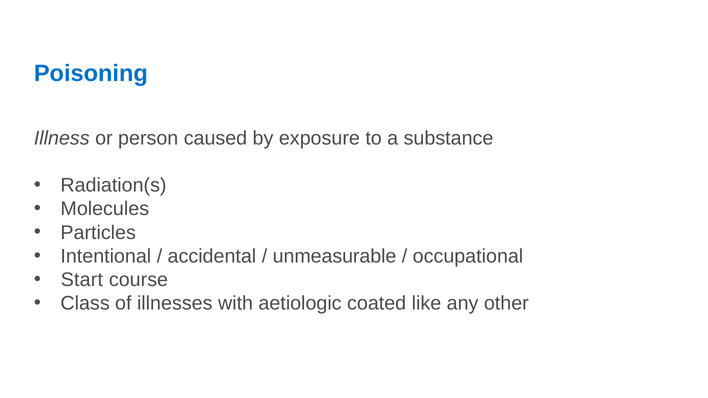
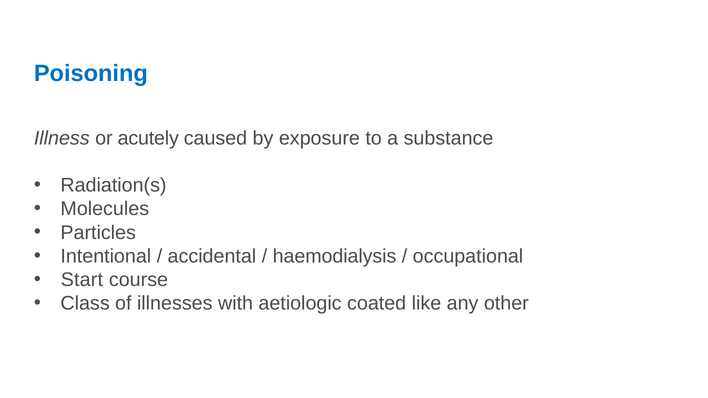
person: person -> acutely (148, 138)
unmeasurable: unmeasurable -> haemodialysis (335, 256)
